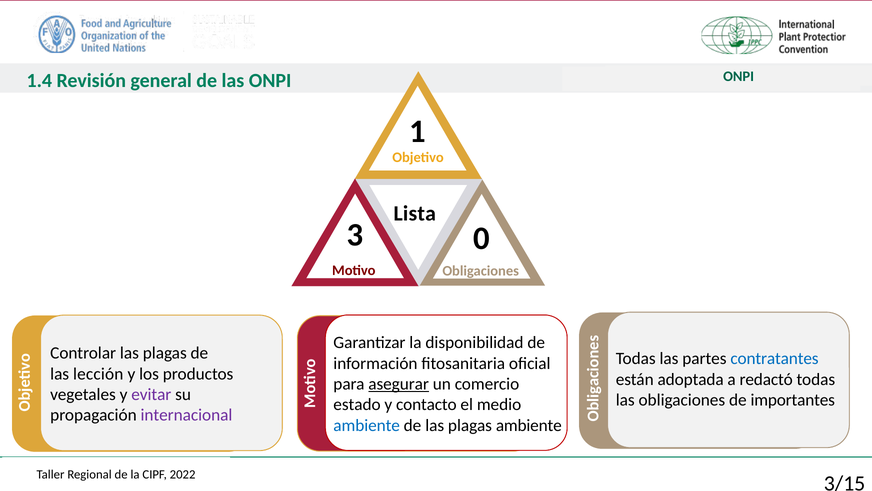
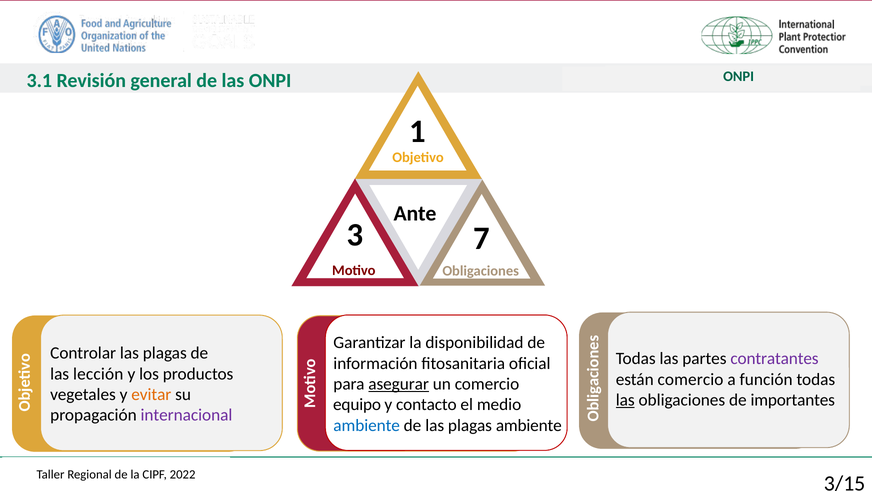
1.4: 1.4 -> 3.1 (39, 80)
Lista: Lista -> Ante (415, 213)
0: 0 -> 7 (481, 238)
contratantes colour: blue -> purple (775, 358)
están adoptada: adoptada -> comercio (691, 379)
redactó: redactó -> función (766, 379)
evitar colour: purple -> orange (151, 394)
las underline: none -> present (625, 400)
estado: estado -> equipo (357, 404)
